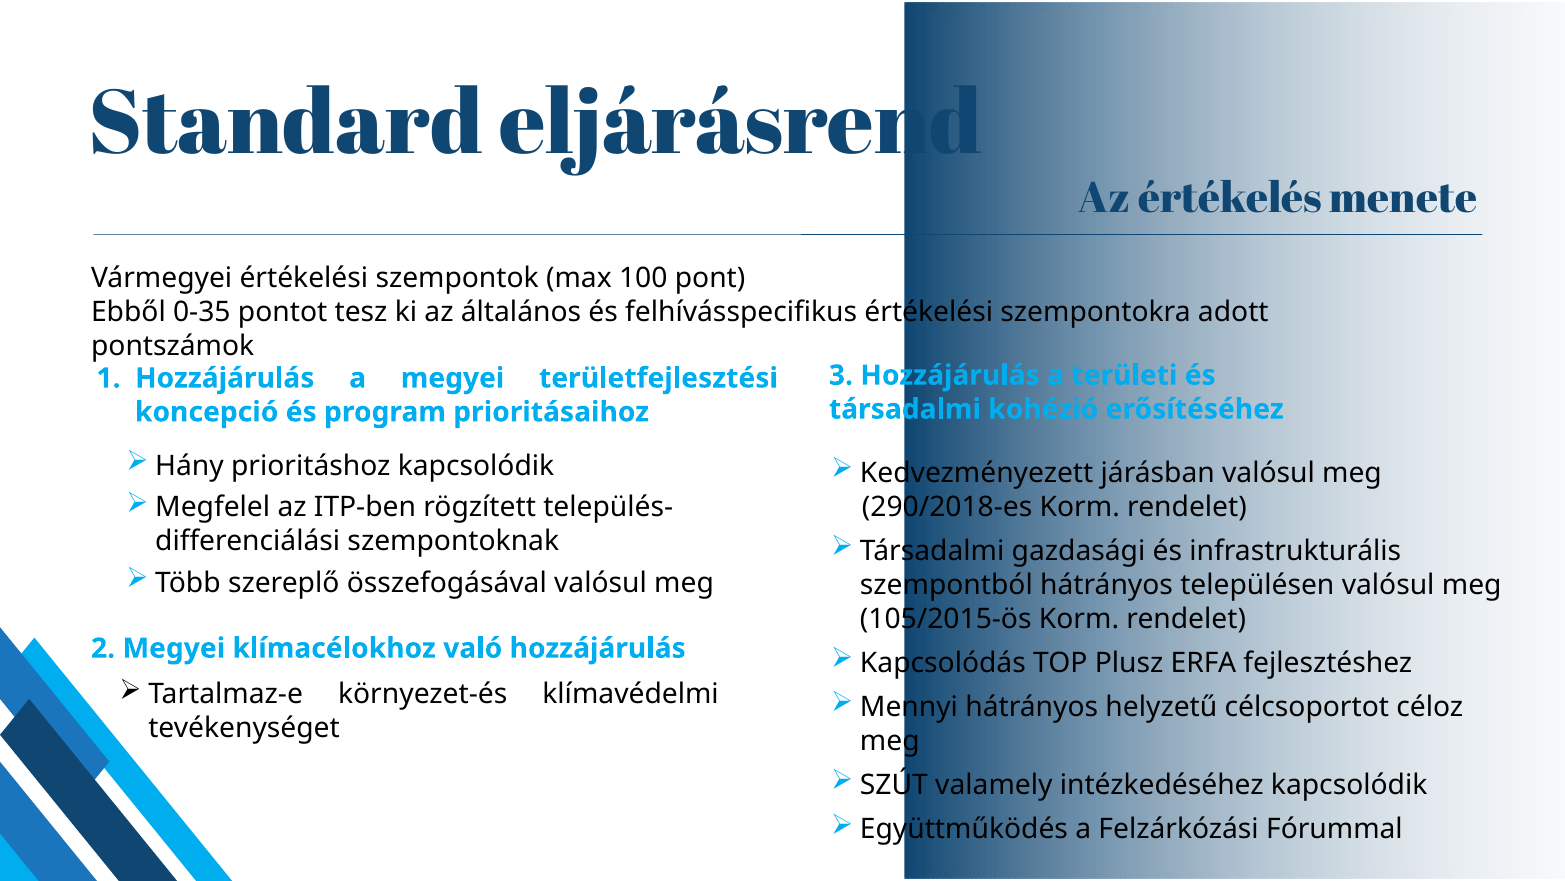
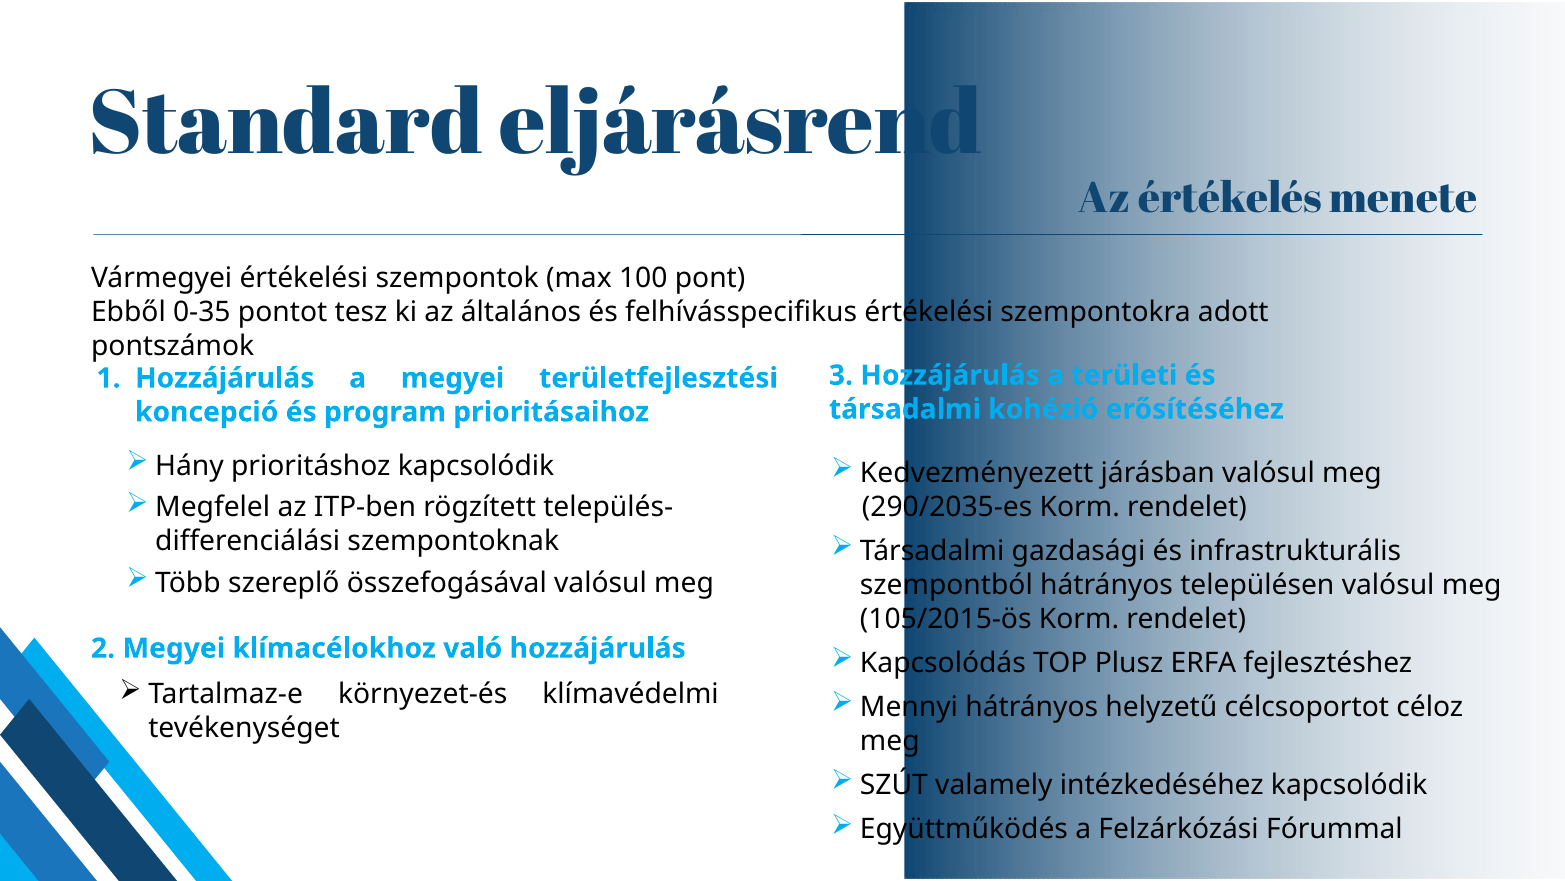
290/2018-es: 290/2018-es -> 290/2035-es (947, 506)
